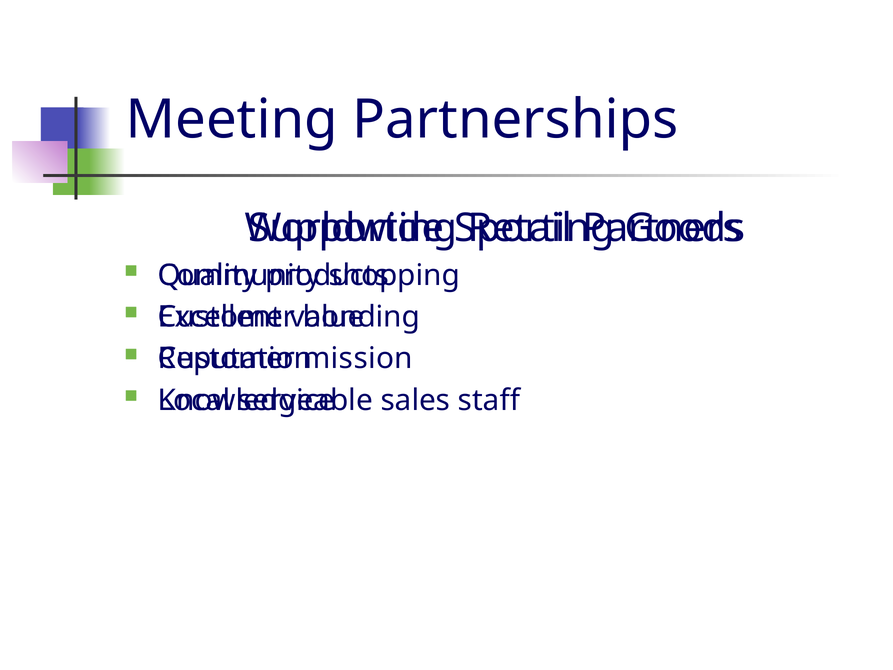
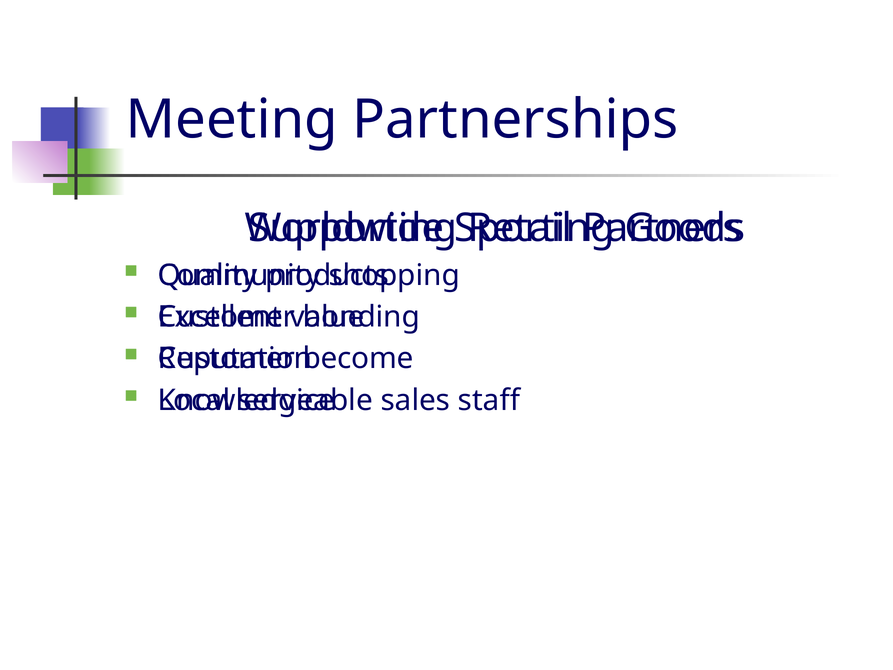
mission: mission -> become (358, 358)
